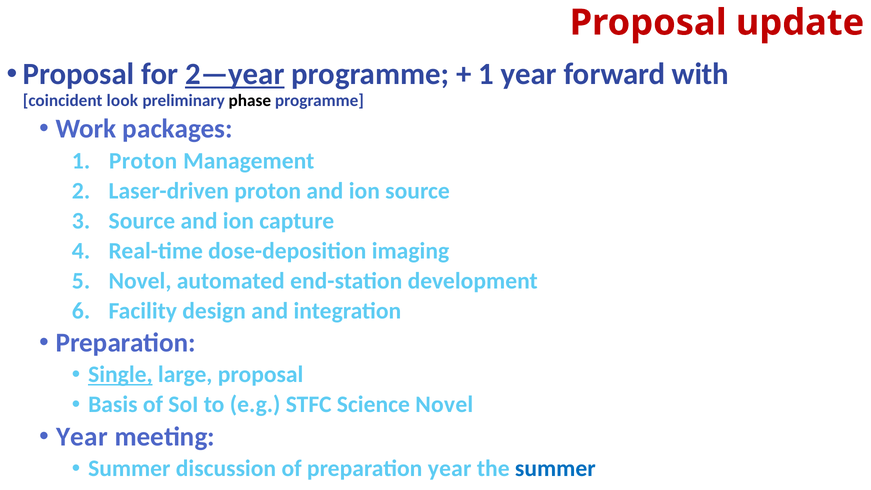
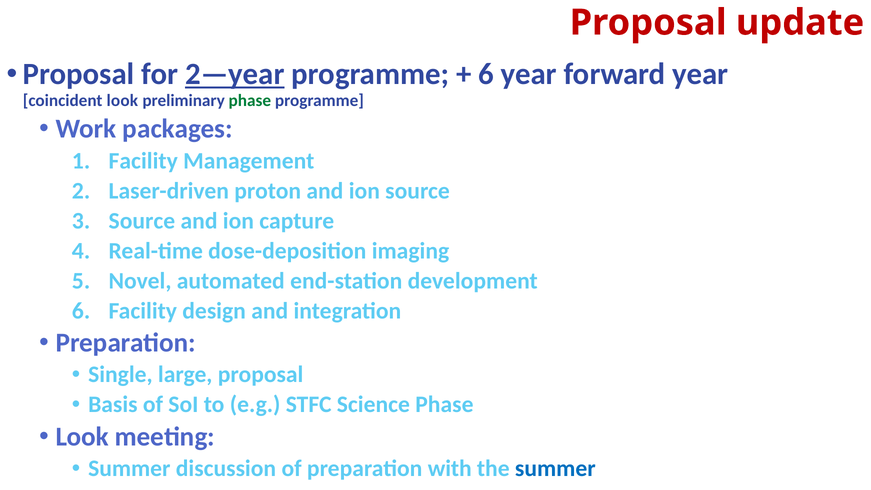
1: 1 -> 6 (486, 74)
forward with: with -> year (700, 74)
phase colour: black -> green (250, 100)
Proton: Proton -> Facility (143, 161)
Single underline: present -> none (120, 375)
Science Novel: Novel -> Phase (444, 405)
Year: Year -> Look (82, 437)
preparation year: year -> with (450, 469)
